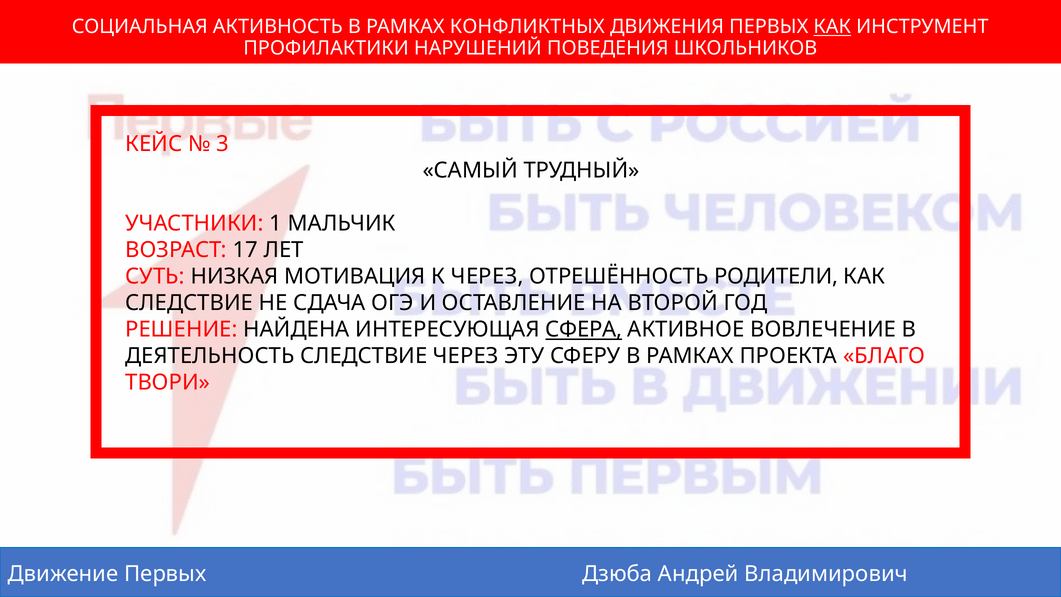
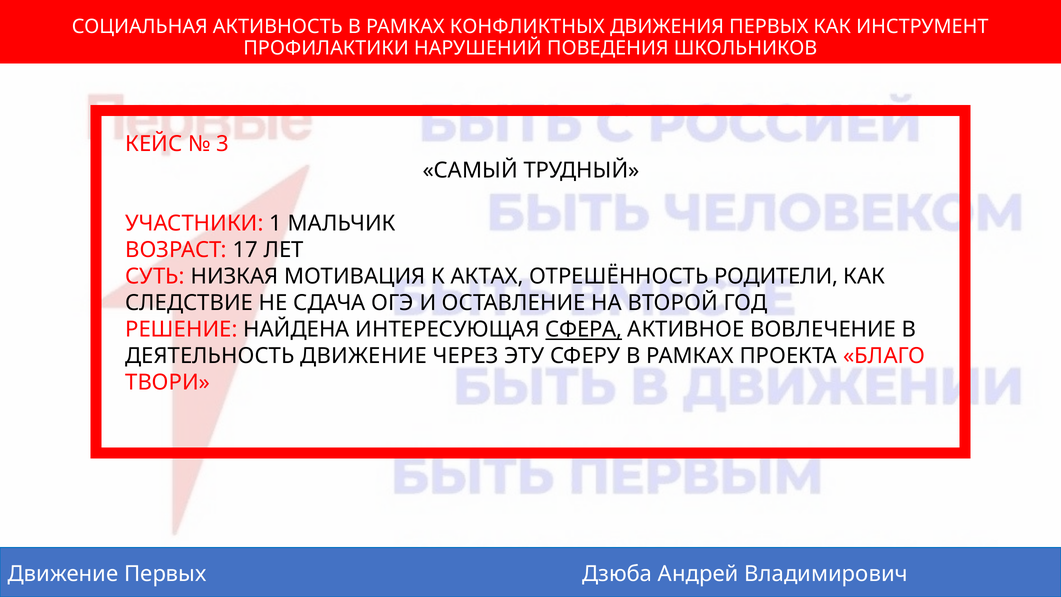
КАК underline: present -> none (832, 27)
К ЧЕРЕЗ: ЧЕРЕЗ -> АКТАХ (487, 276)
ДЕЯТЕЛЬНОСТЬ СЛЕДСТВИЕ: СЛЕДСТВИЕ -> ДВИЖЕНИЕ (364, 356)
